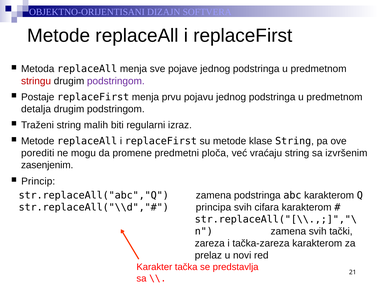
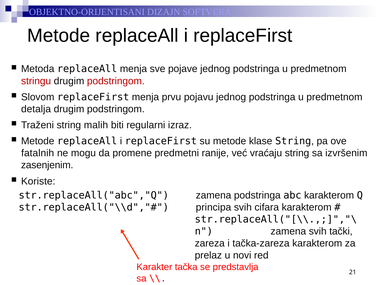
podstringom colour: purple -> red (116, 81)
Postaje: Postaje -> Slovom (38, 97)
porediti: porediti -> fatalnih (38, 153)
ploča: ploča -> ranije (215, 153)
Princip: Princip -> Koriste (38, 181)
